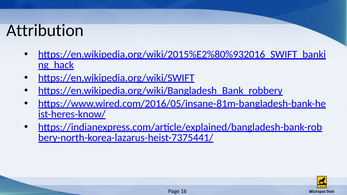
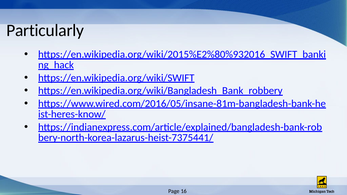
Attribution: Attribution -> Particularly (45, 30)
